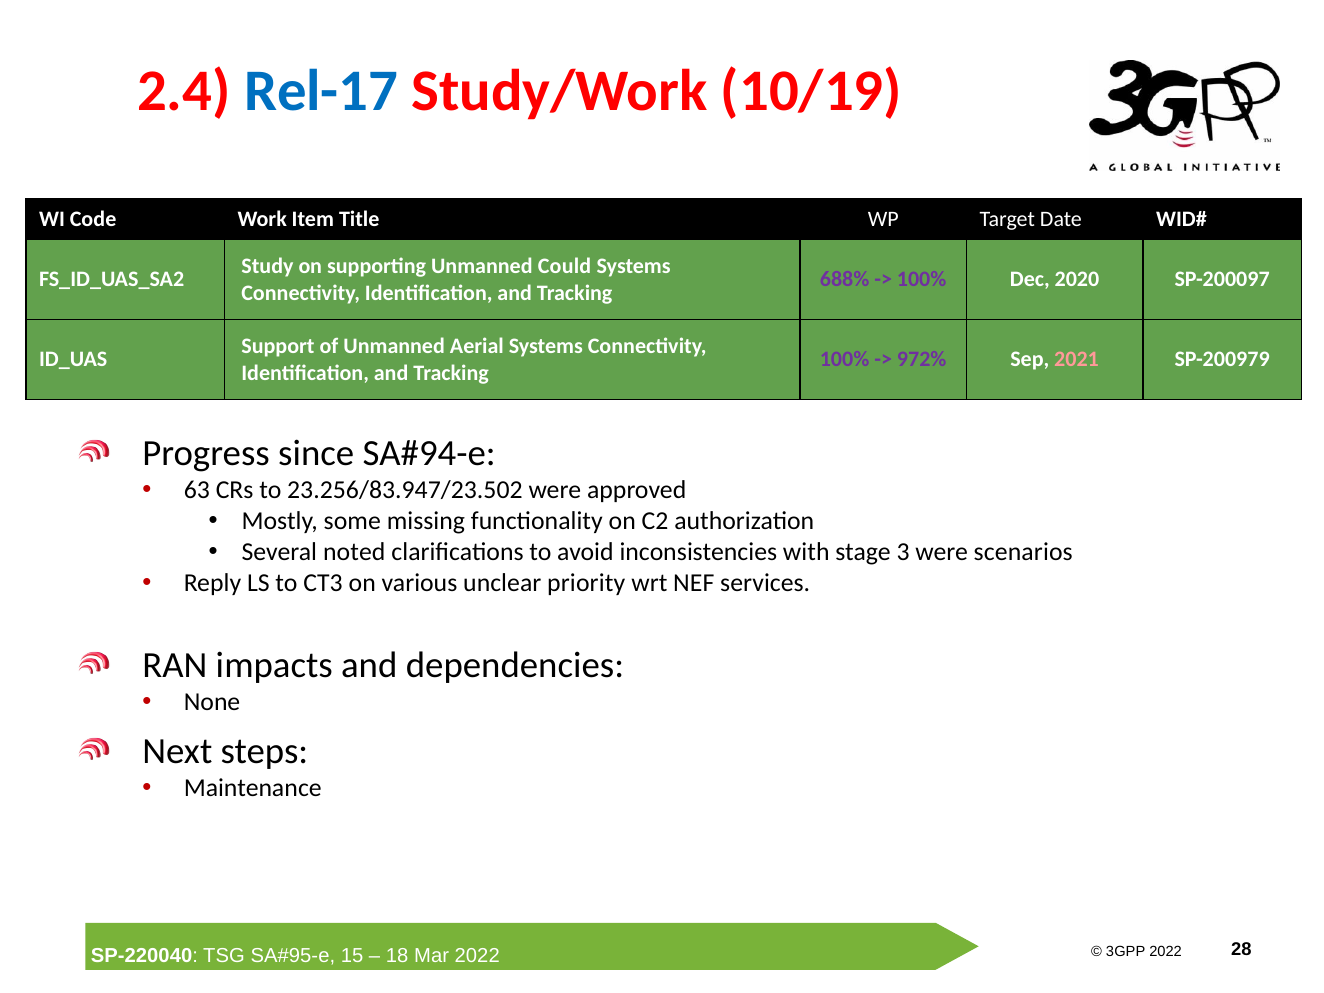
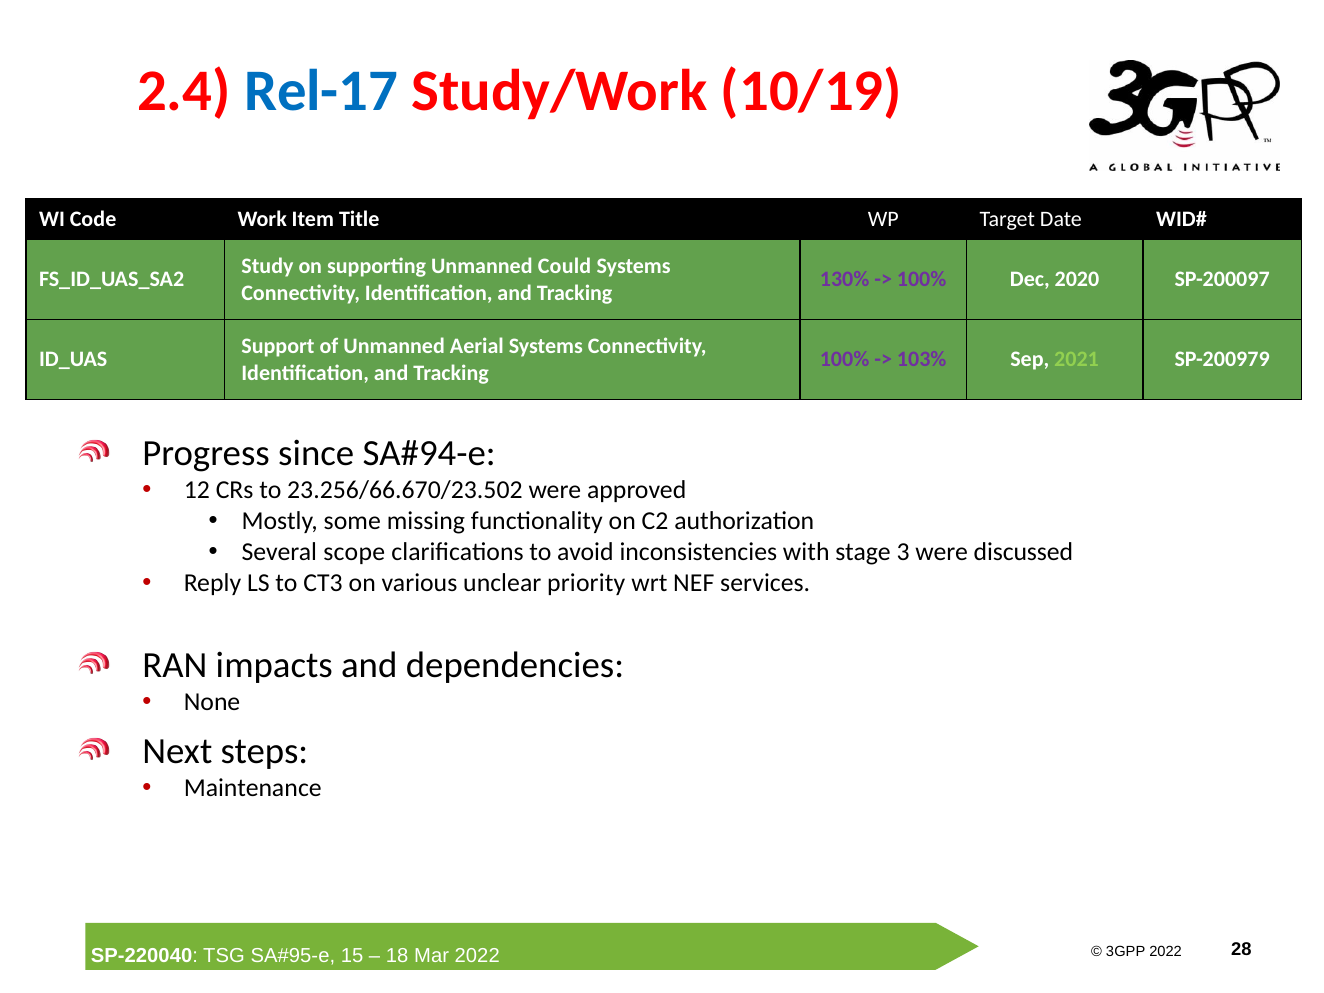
688%: 688% -> 130% (845, 280)
972%: 972% -> 103% (922, 360)
2021 colour: pink -> light green (1077, 360)
63: 63 -> 12 (197, 490)
23.256/83.947/23.502: 23.256/83.947/23.502 -> 23.256/66.670/23.502 (405, 490)
noted: noted -> scope (354, 552)
scenarios: scenarios -> discussed (1023, 552)
